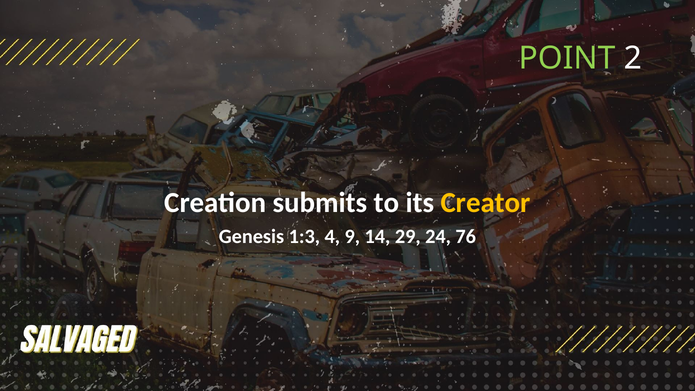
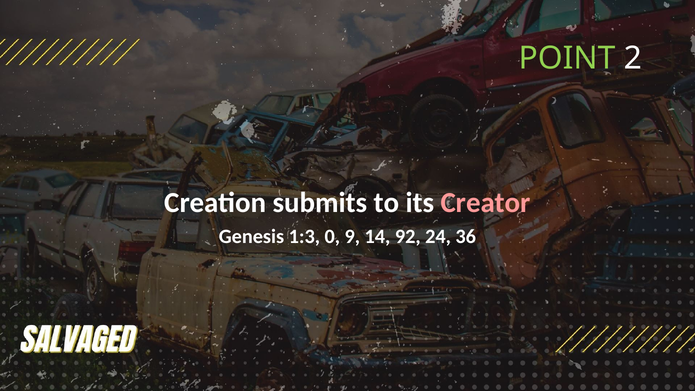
Creator colour: yellow -> pink (486, 203)
4: 4 -> 0 (332, 237)
29: 29 -> 92 (408, 237)
76: 76 -> 36 (466, 237)
